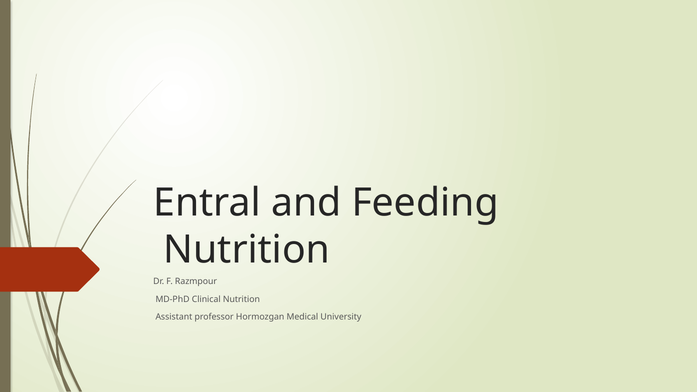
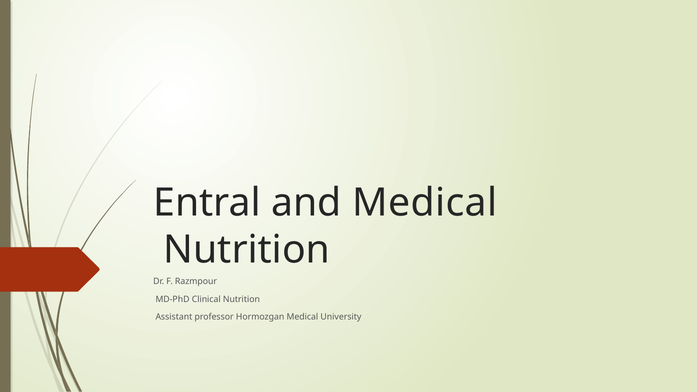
and Feeding: Feeding -> Medical (425, 203)
